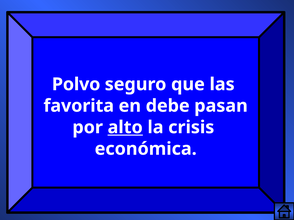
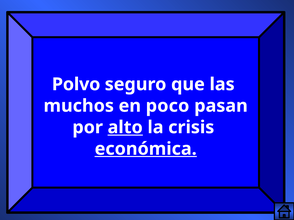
favorita: favorita -> muchos (79, 106)
debe: debe -> poco (168, 106)
económica underline: none -> present (146, 149)
